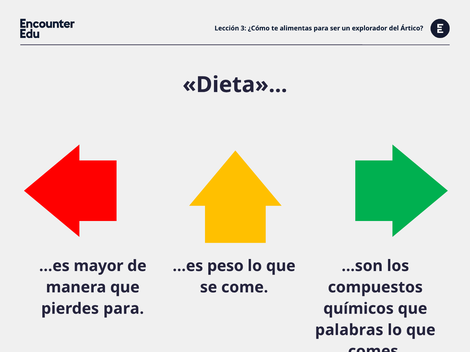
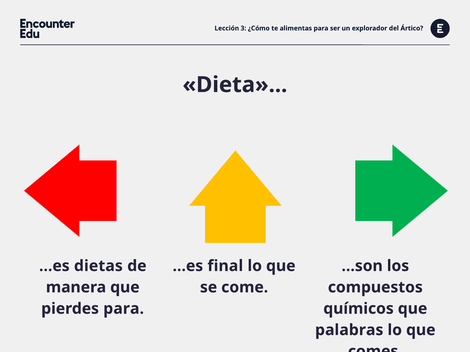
mayor: mayor -> dietas (98, 266)
peso: peso -> final (225, 266)
